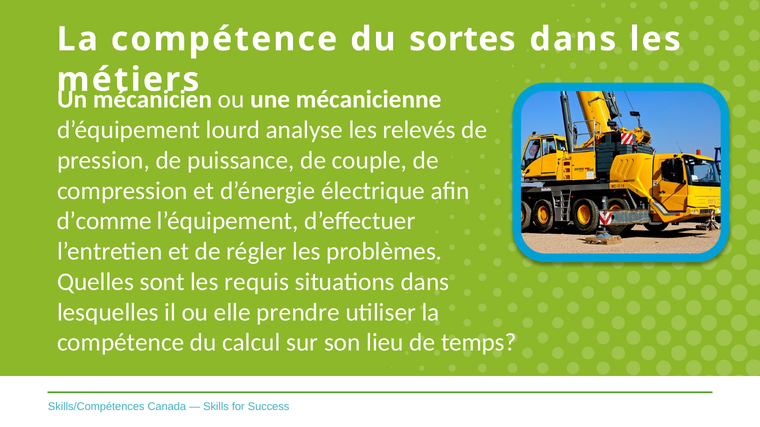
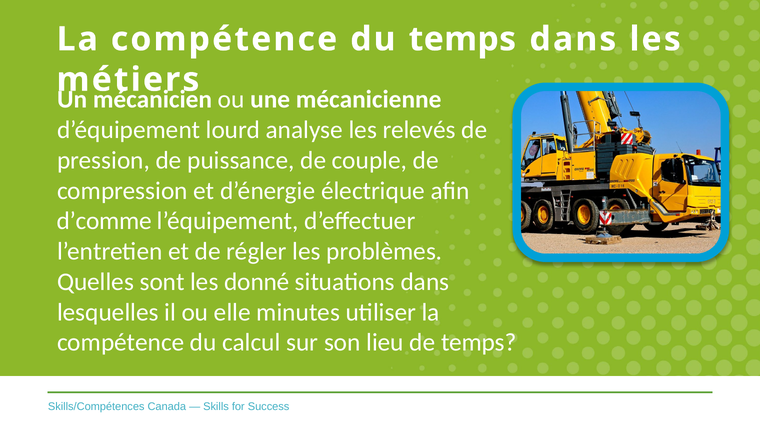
du sortes: sortes -> temps (462, 39)
requis: requis -> donné (257, 282)
prendre: prendre -> minutes (298, 313)
